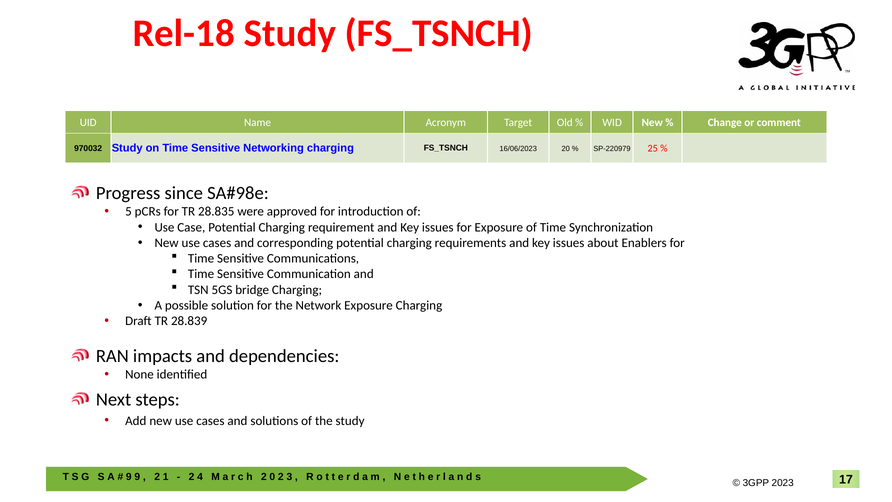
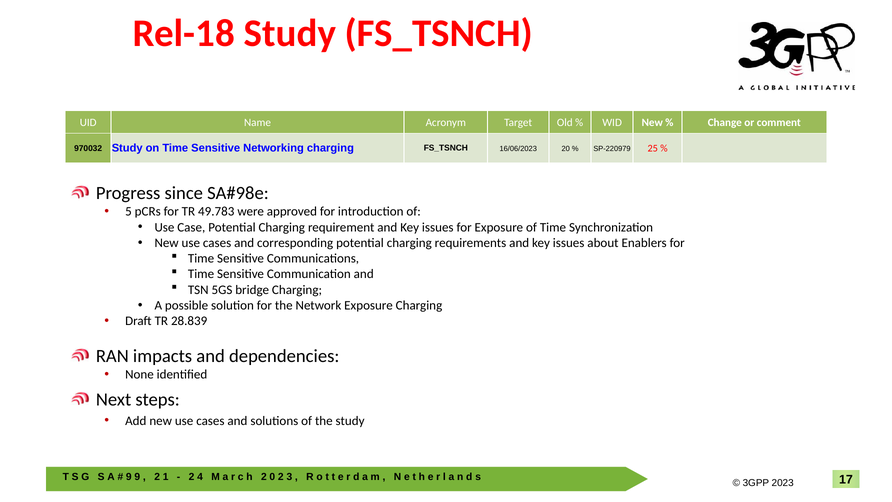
28.835: 28.835 -> 49.783 (216, 212)
